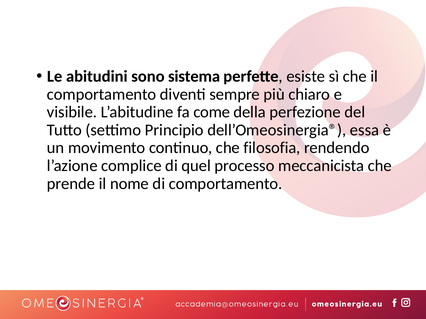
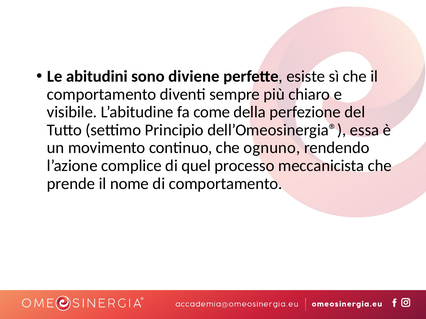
sistema: sistema -> diviene (194, 76)
filosofia: filosofia -> ognuno (272, 148)
